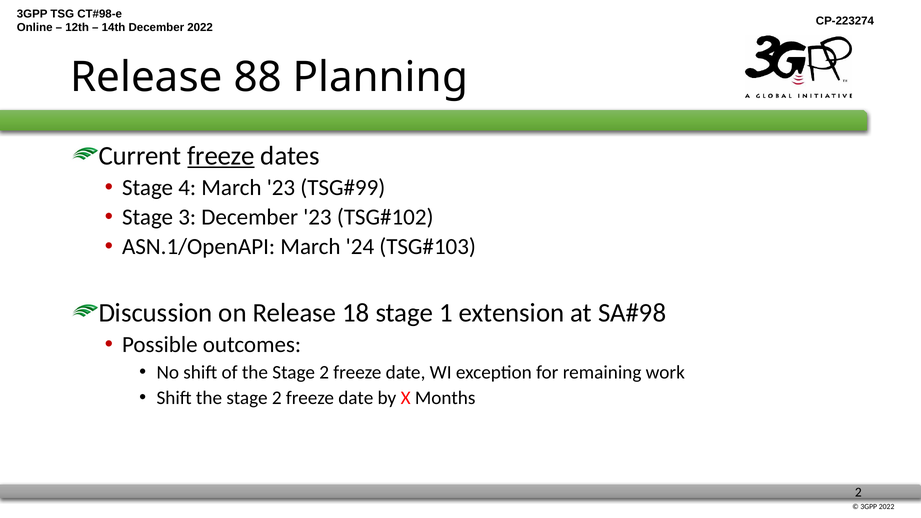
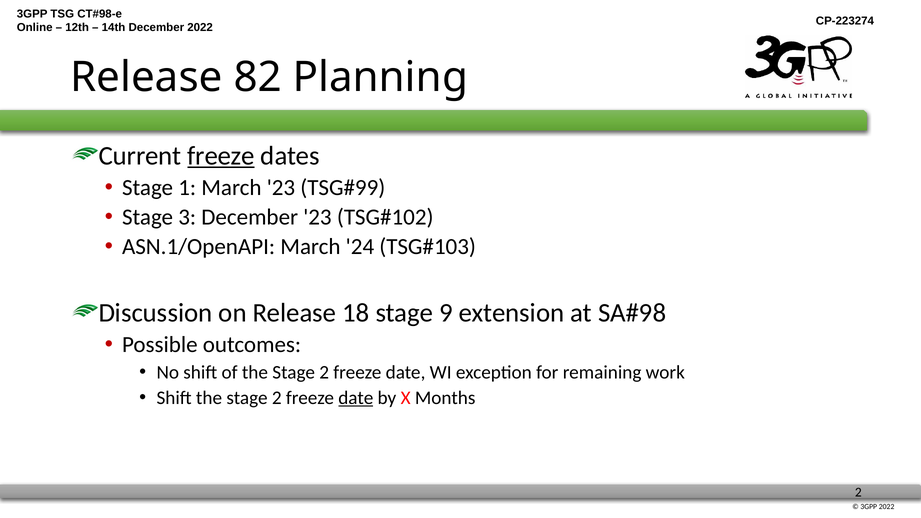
88: 88 -> 82 (258, 77)
4: 4 -> 1 (187, 187)
1: 1 -> 9 (446, 313)
date underline: none -> present (356, 398)
